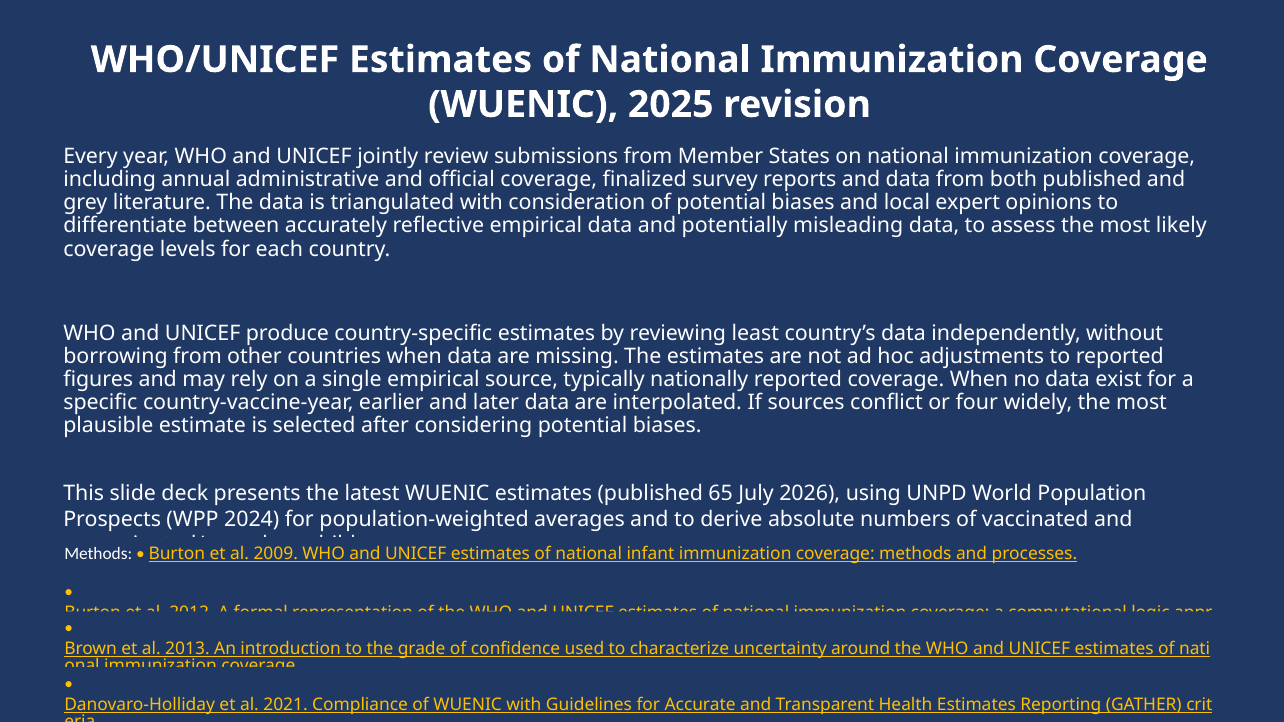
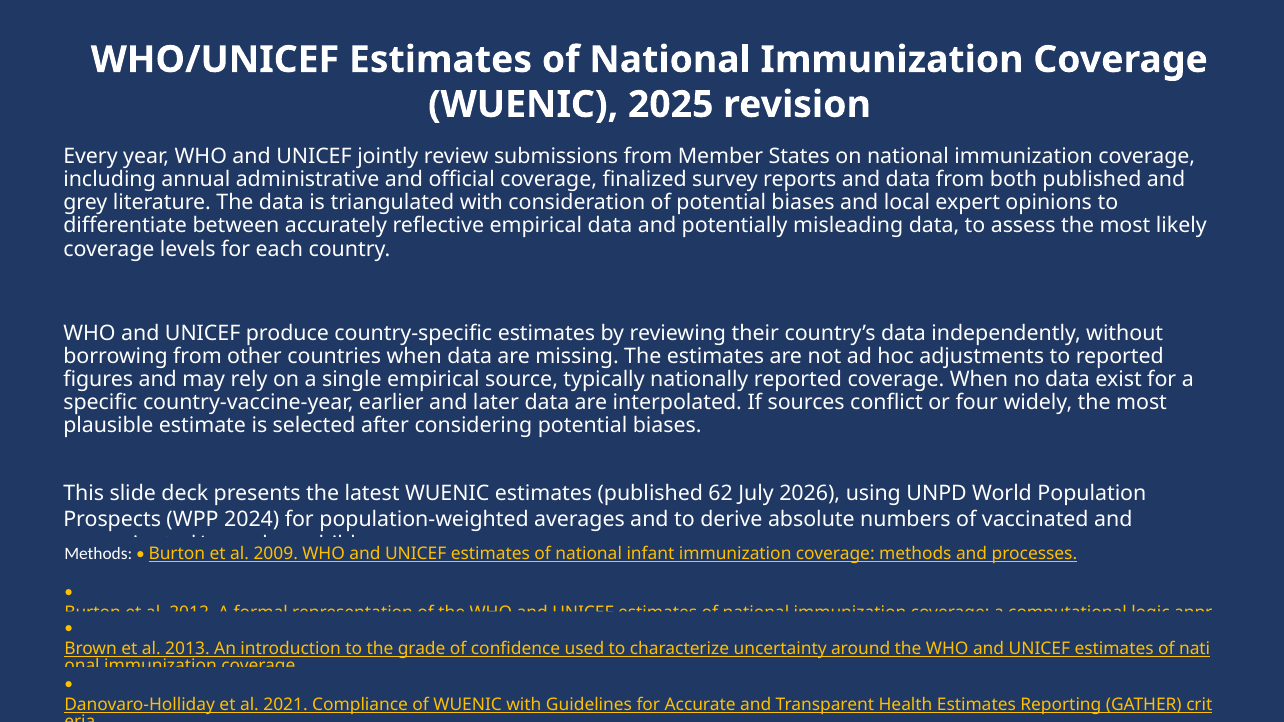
least: least -> their (755, 333)
65: 65 -> 62 (721, 494)
